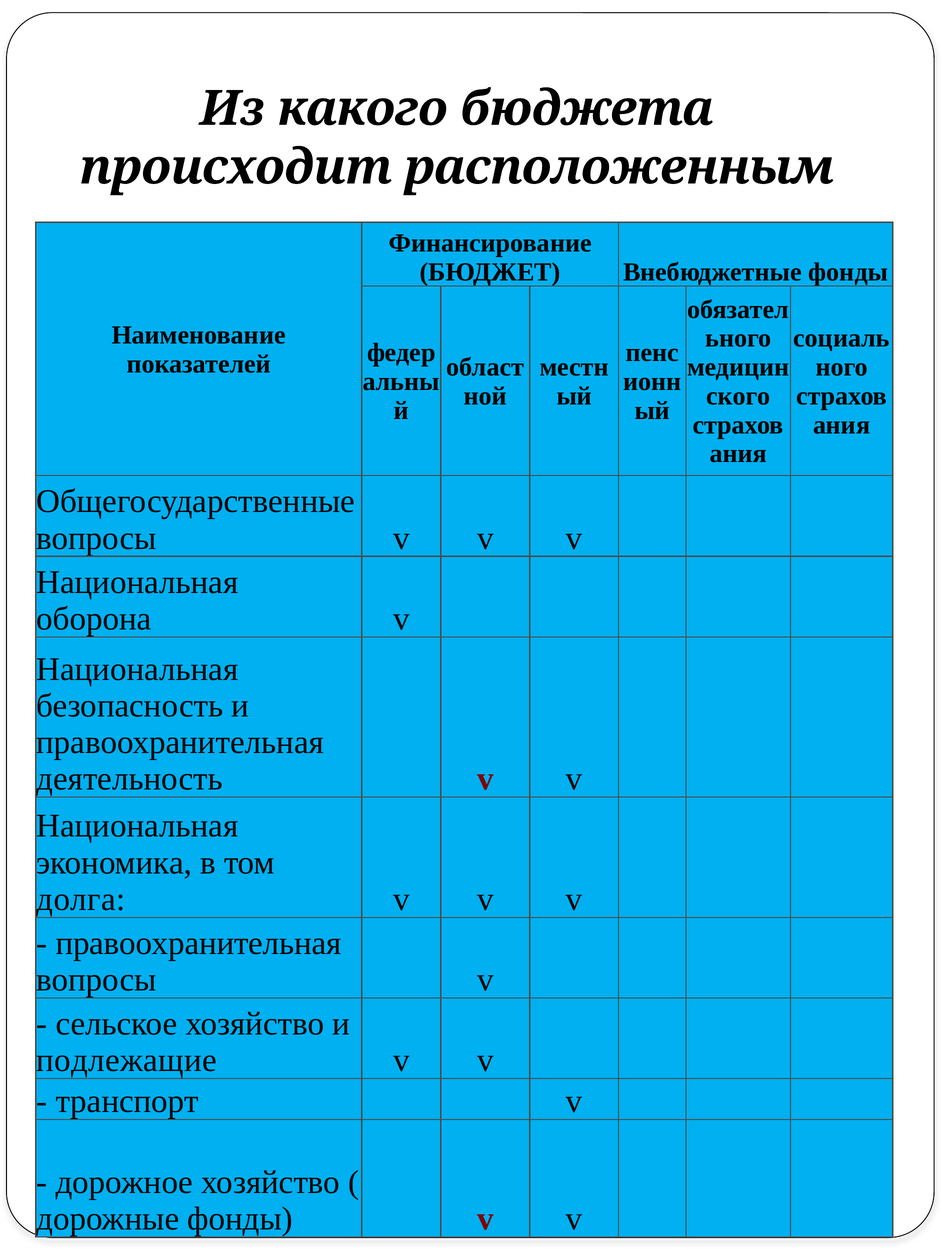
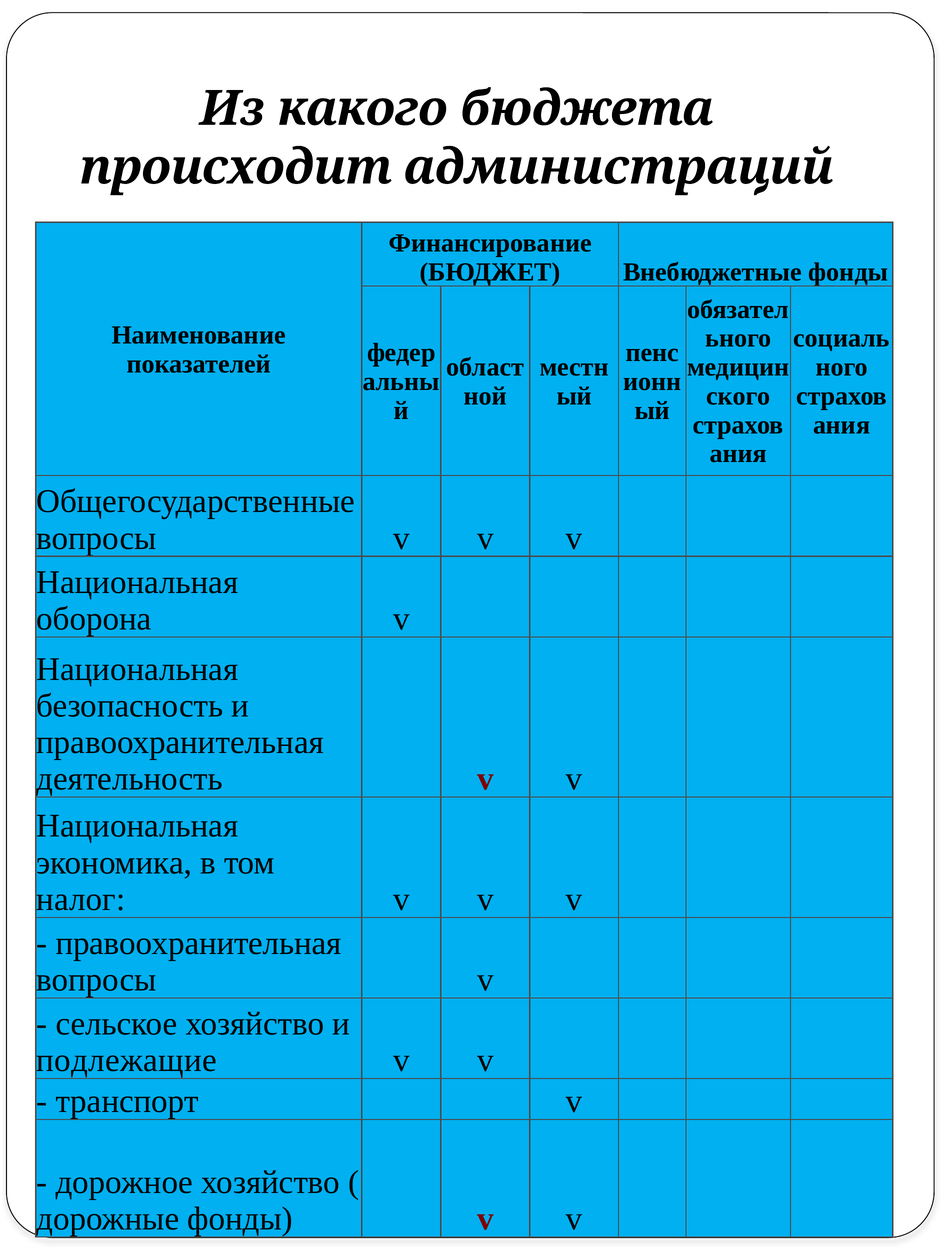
расположенным: расположенным -> администраций (619, 167)
долга: долга -> налог (81, 899)
